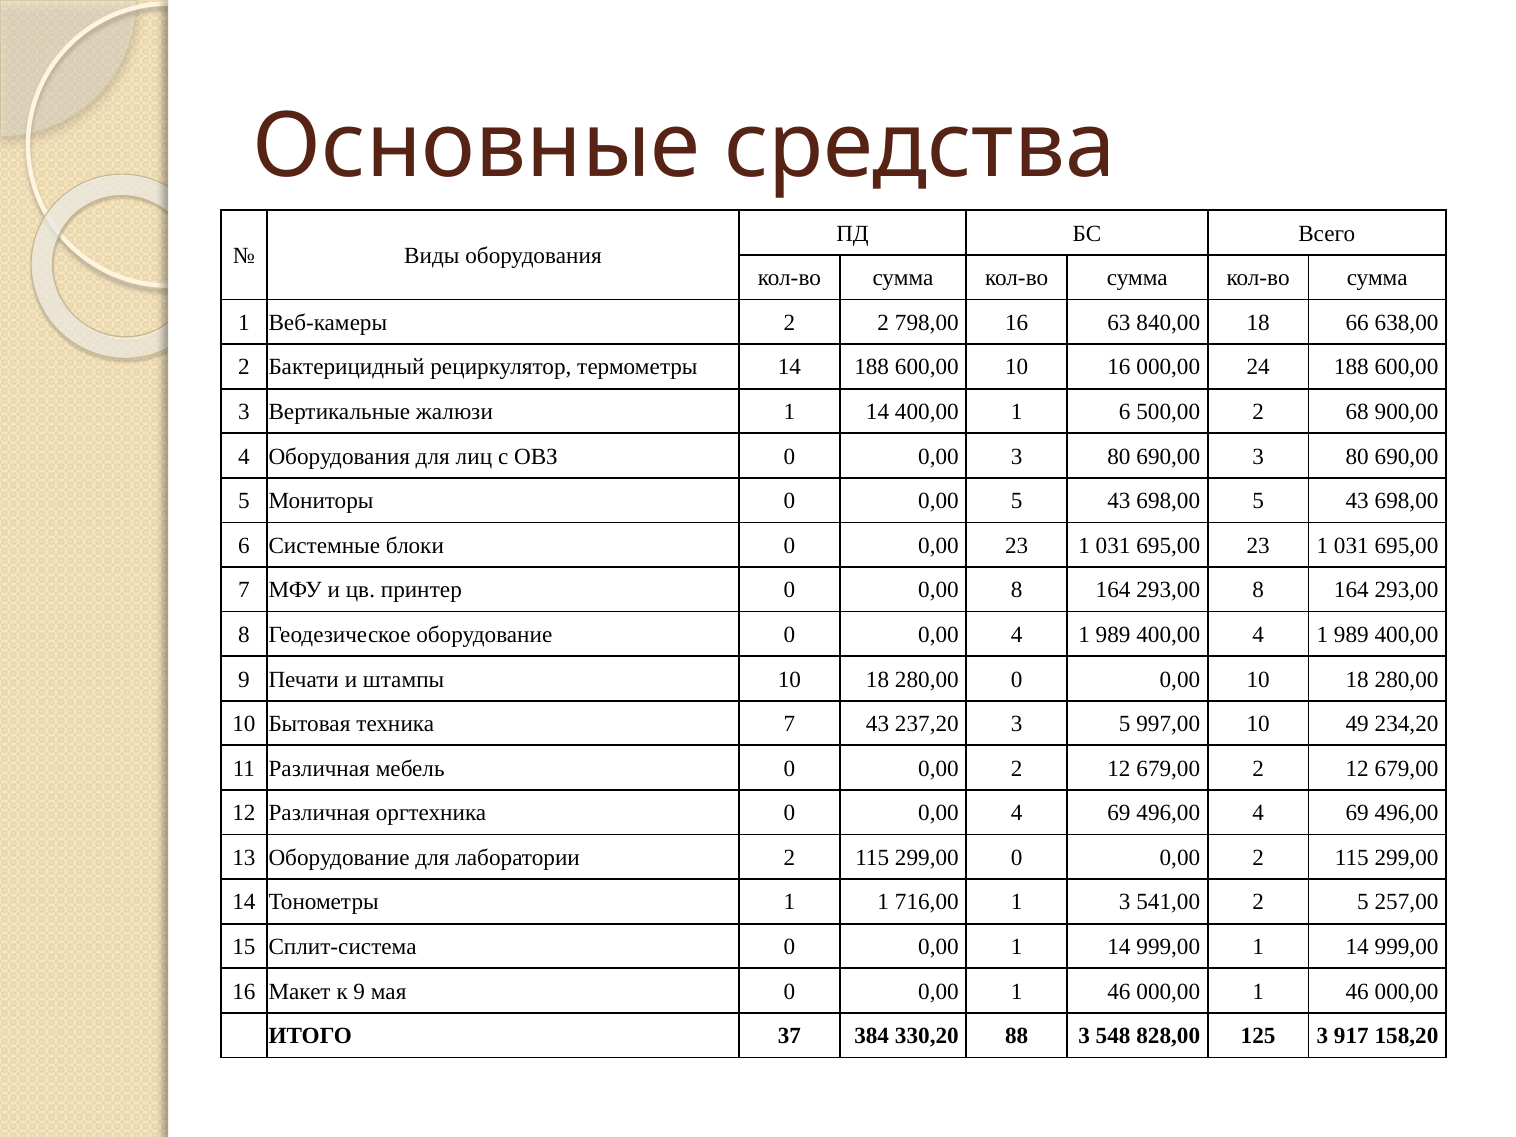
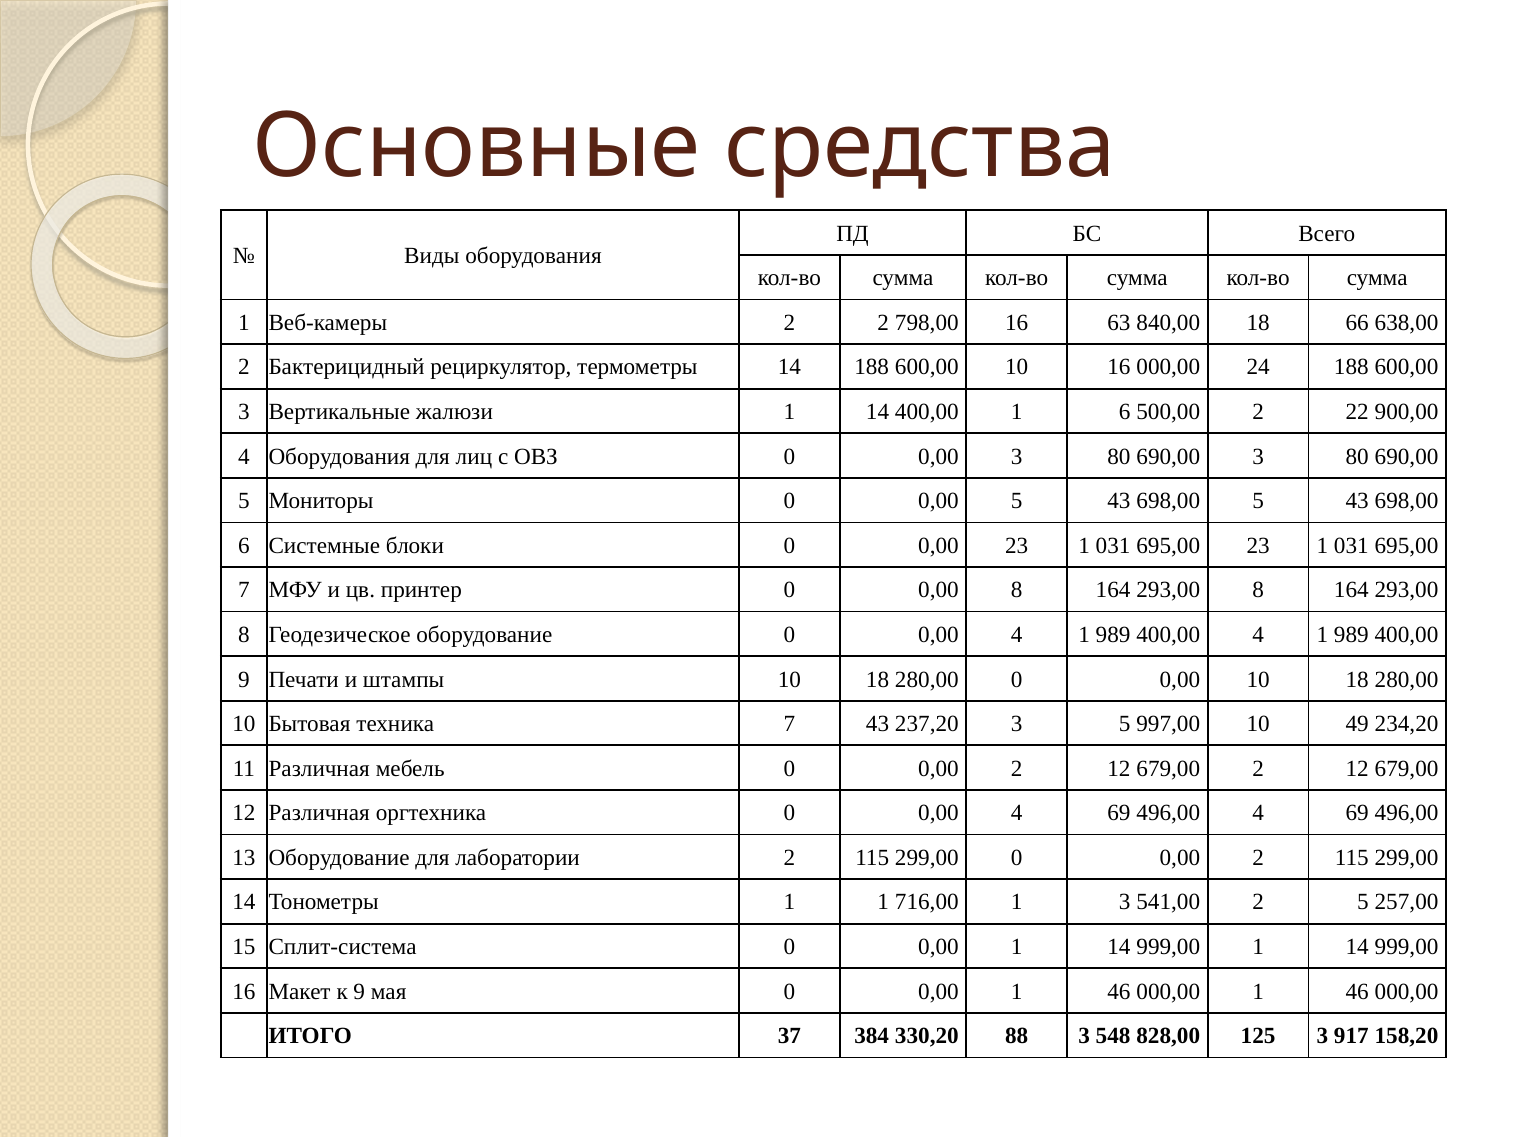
68: 68 -> 22 (1357, 412)
